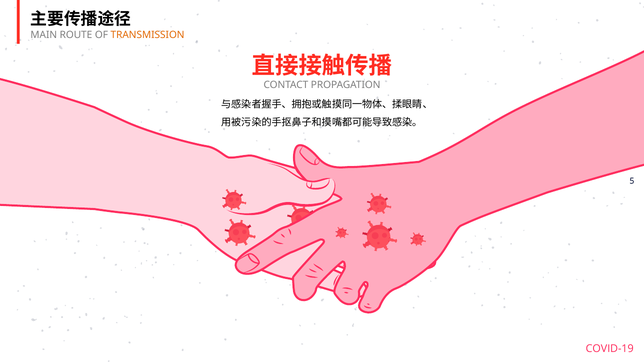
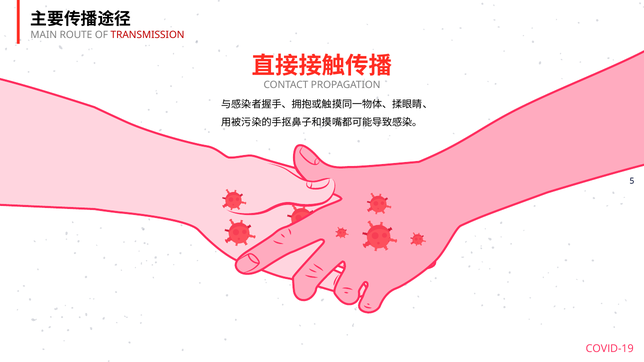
TRANSMISSION colour: orange -> red (148, 35)
